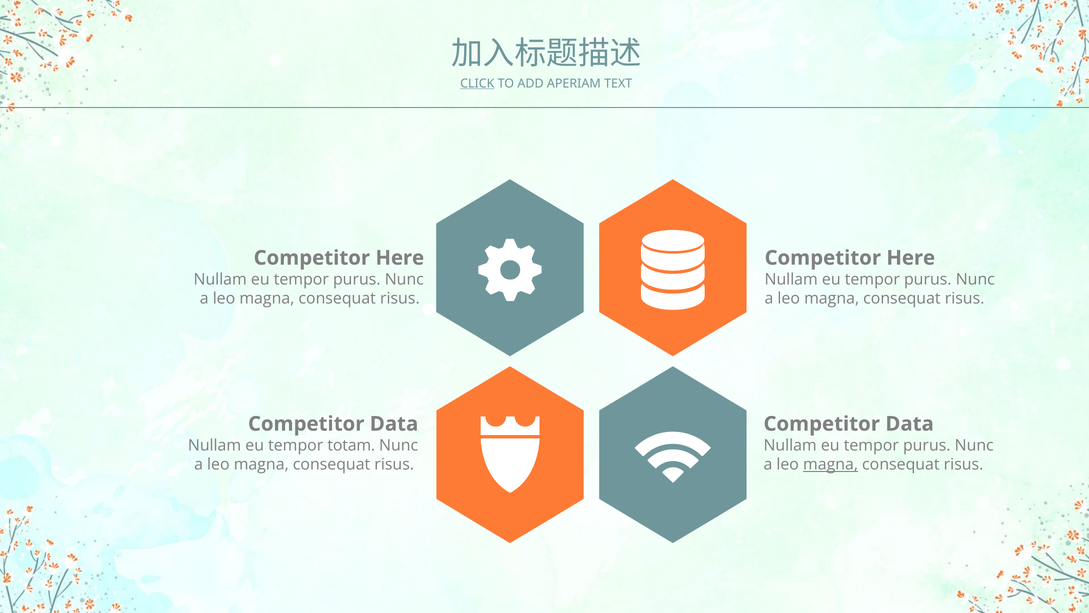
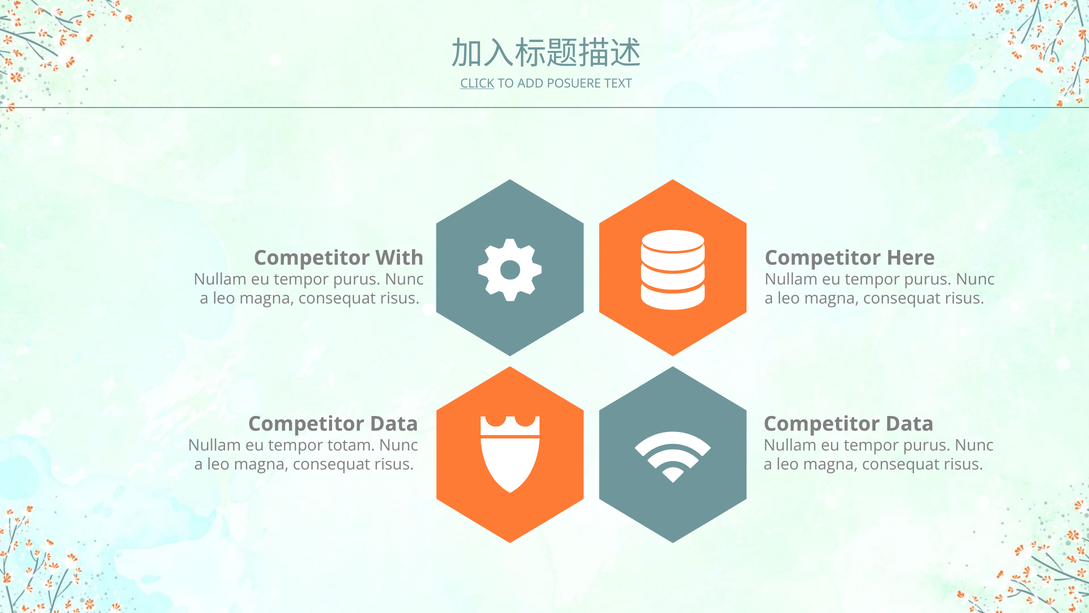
APERIAM: APERIAM -> POSUERE (574, 83)
Here: Here -> With (400, 258)
magna underline: present -> none (831, 464)
